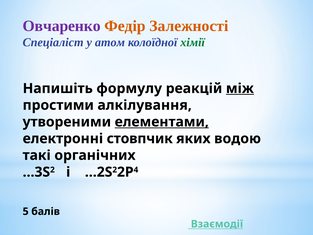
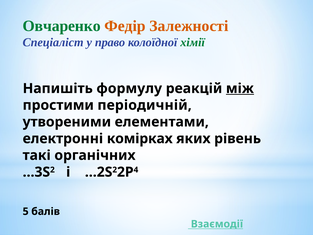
Овчаренко colour: purple -> green (62, 26)
атом: атом -> право (110, 42)
алкілування: алкілування -> періодичній (145, 105)
елементами underline: present -> none (162, 122)
стовпчик: стовпчик -> комірках (140, 138)
водою: водою -> рівень (238, 138)
